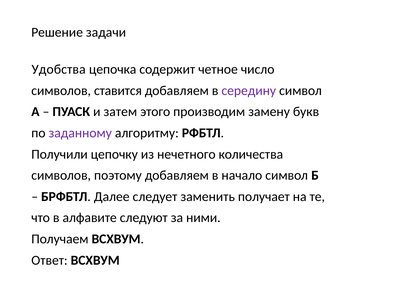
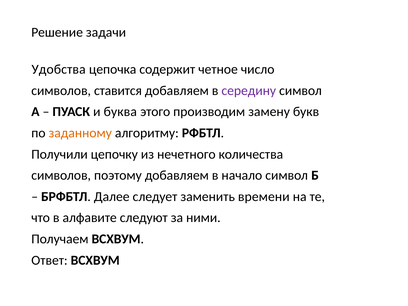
затем: затем -> буква (120, 112)
заданному colour: purple -> orange (80, 133)
получает: получает -> времени (264, 197)
